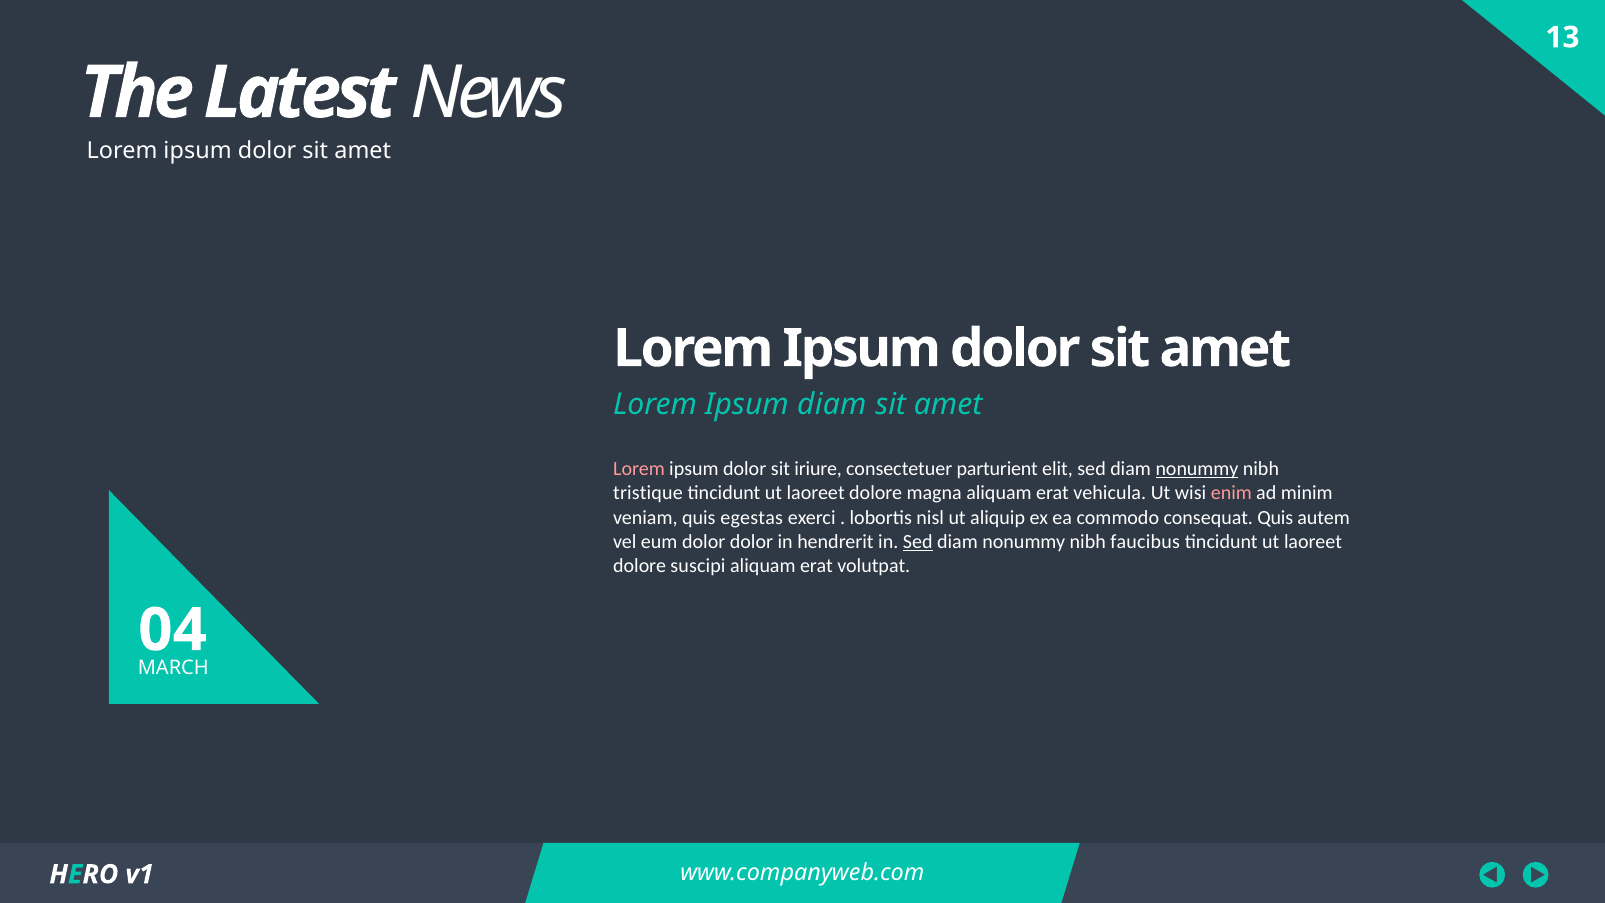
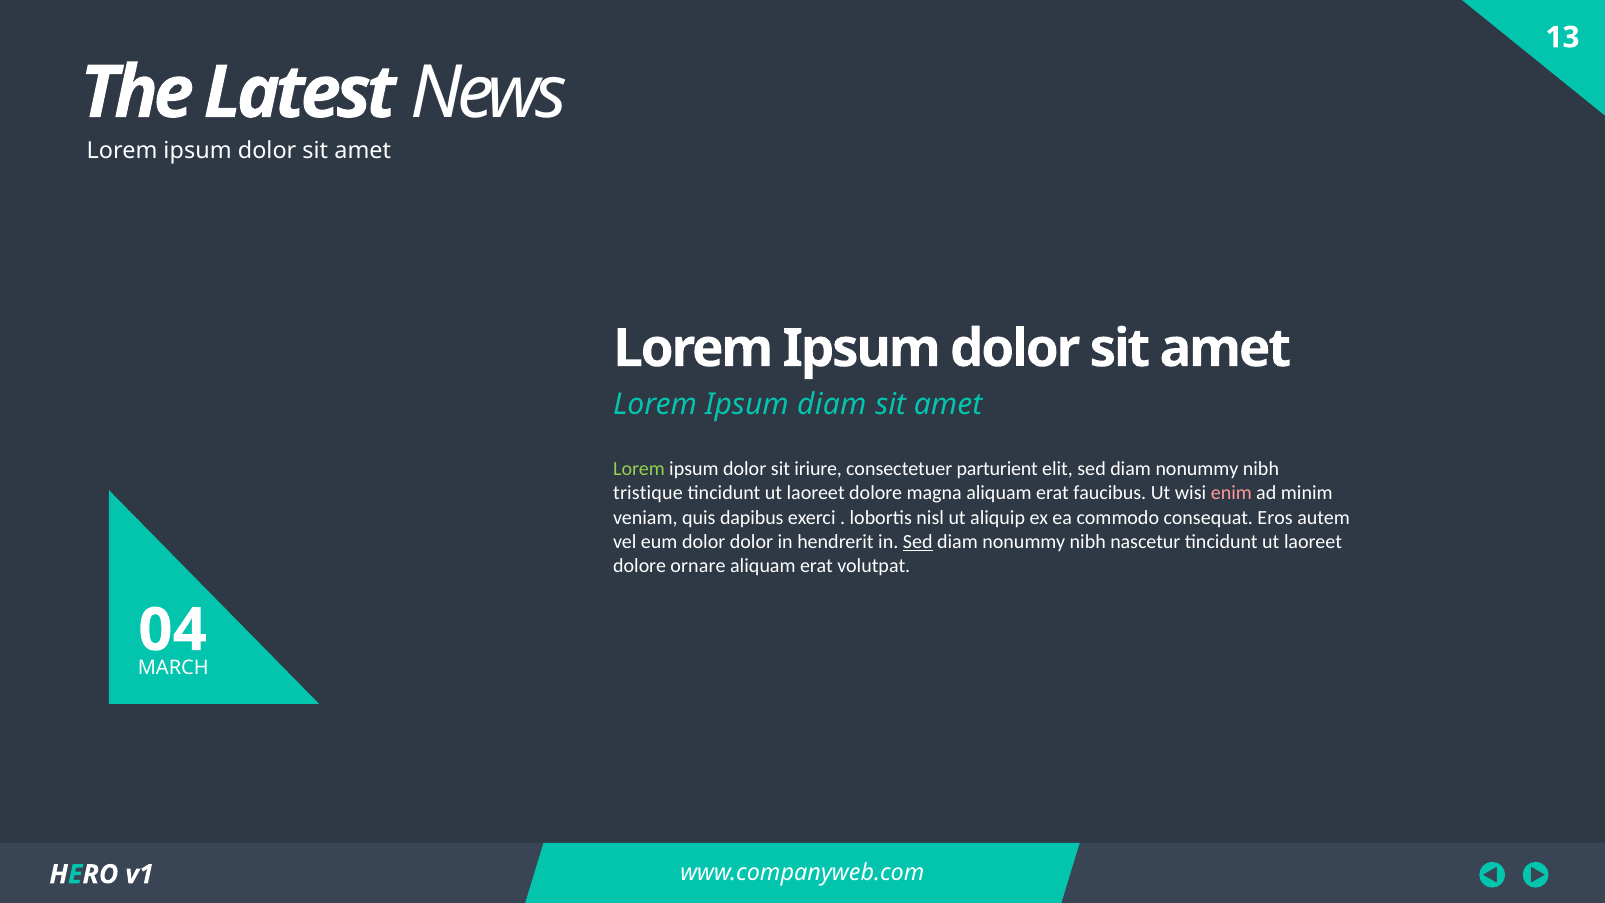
Lorem colour: pink -> light green (639, 469)
nonummy underline: present -> none (1197, 469)
vehicula: vehicula -> faucibus (1110, 493)
egestas: egestas -> dapibus (752, 517)
consequat Quis: Quis -> Eros (1275, 517)
faucibus: faucibus -> nascetur (1145, 541)
suscipi: suscipi -> ornare (698, 565)
